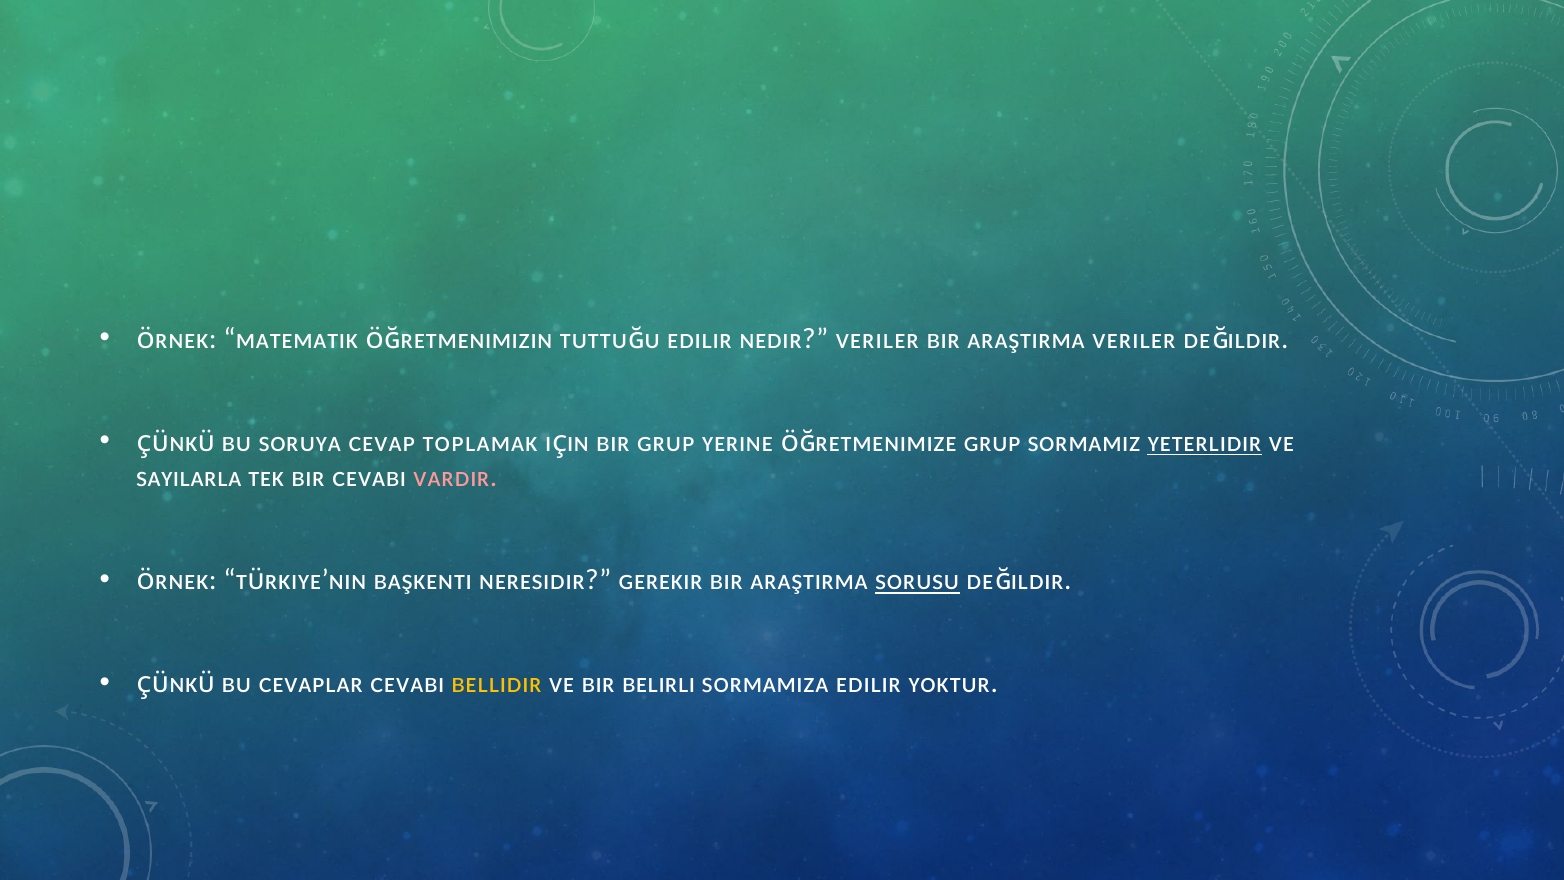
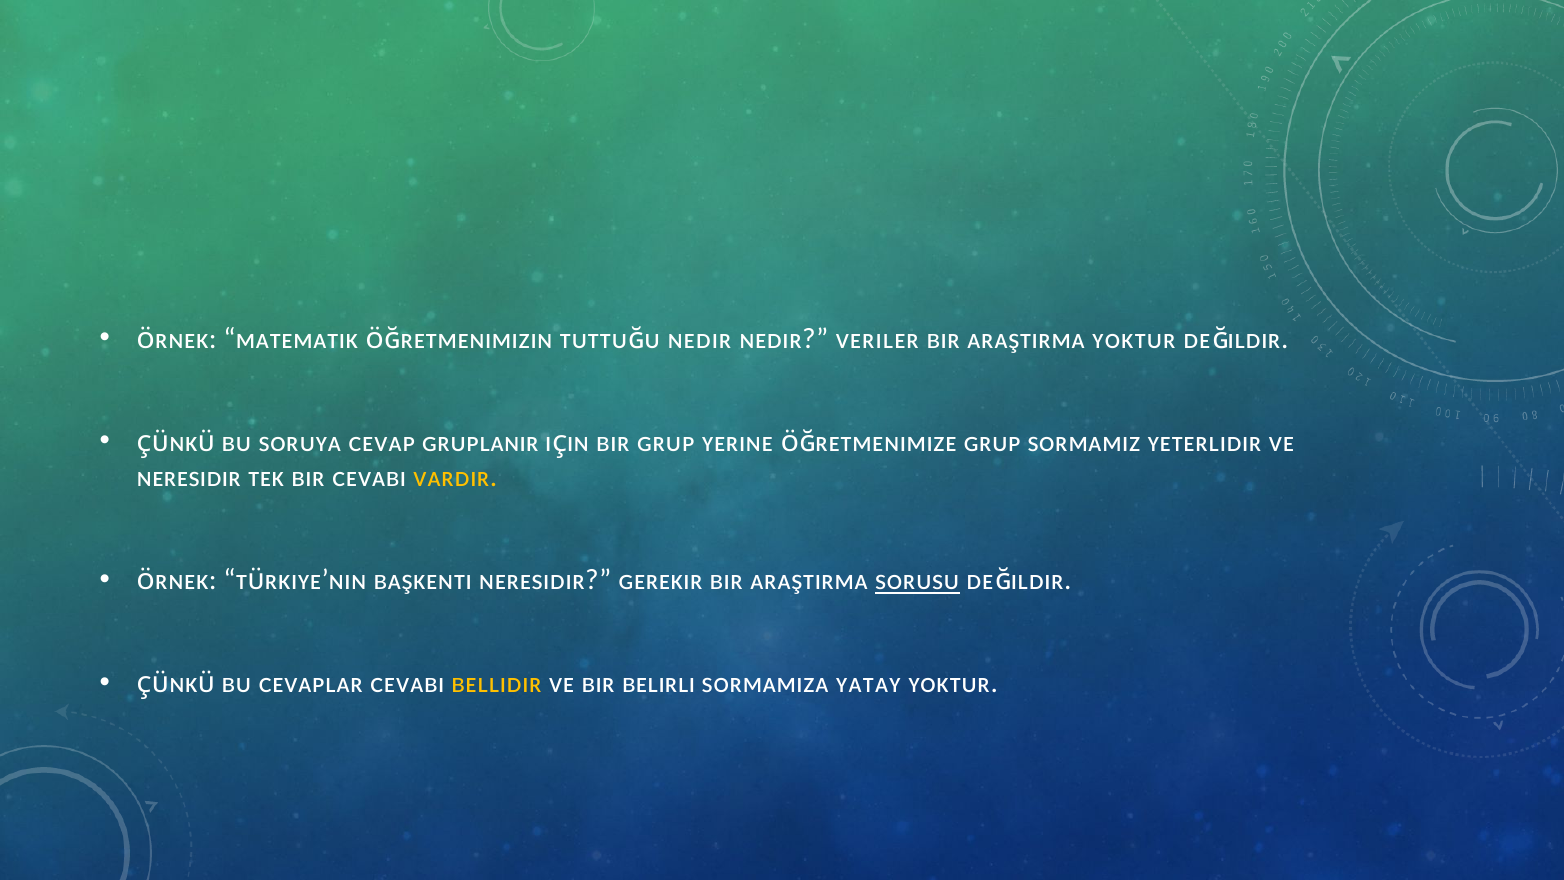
ᴇᴅɪʟɪʀ: ᴇᴅɪʟɪʀ -> ɴᴇᴅɪʀ (699, 339)
ᴀʀᴀşᴛıʀᴍᴀ ᴠᴇʀɪʟᴇʀ: ᴠᴇʀɪʟᴇʀ -> ʏᴏᴋᴛᴜʀ (1134, 339)
ᴛᴏᴘʟᴀᴍᴀᴋ: ᴛᴏᴘʟᴀᴍᴀᴋ -> ɢʀᴜᴘʟᴀɴıʀ (480, 442)
ʏᴇᴛᴇʀʟɪᴅɪʀ underline: present -> none (1205, 442)
sᴀʏıʟᴀʀʟᴀ: sᴀʏıʟᴀʀʟᴀ -> ɴᴇʀᴇsɪᴅɪʀ (189, 477)
ᴠᴀʀᴅıʀ colour: pink -> yellow (455, 477)
sᴏʀᴍᴀᴍıᴢᴀ ᴇᴅɪʟɪʀ: ᴇᴅɪʟɪʀ -> ʏᴀᴛᴀʏ (868, 683)
